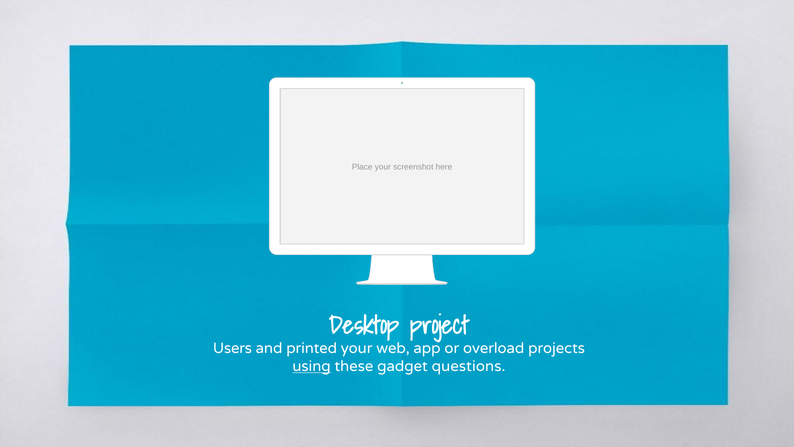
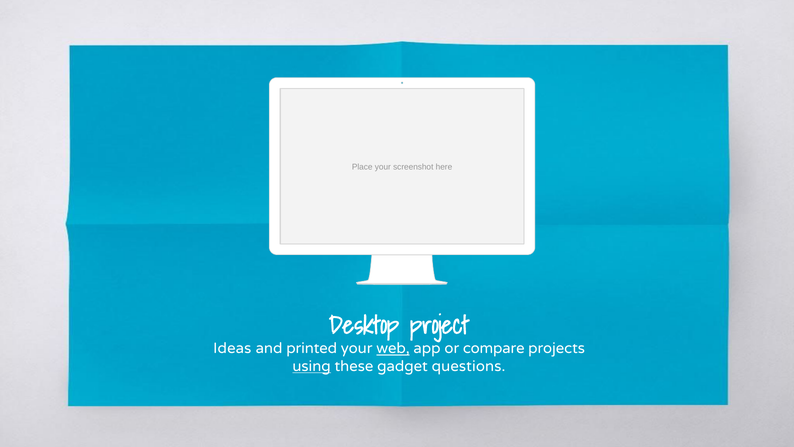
Users: Users -> Ideas (232, 348)
web underline: none -> present (393, 348)
overload: overload -> compare (494, 348)
